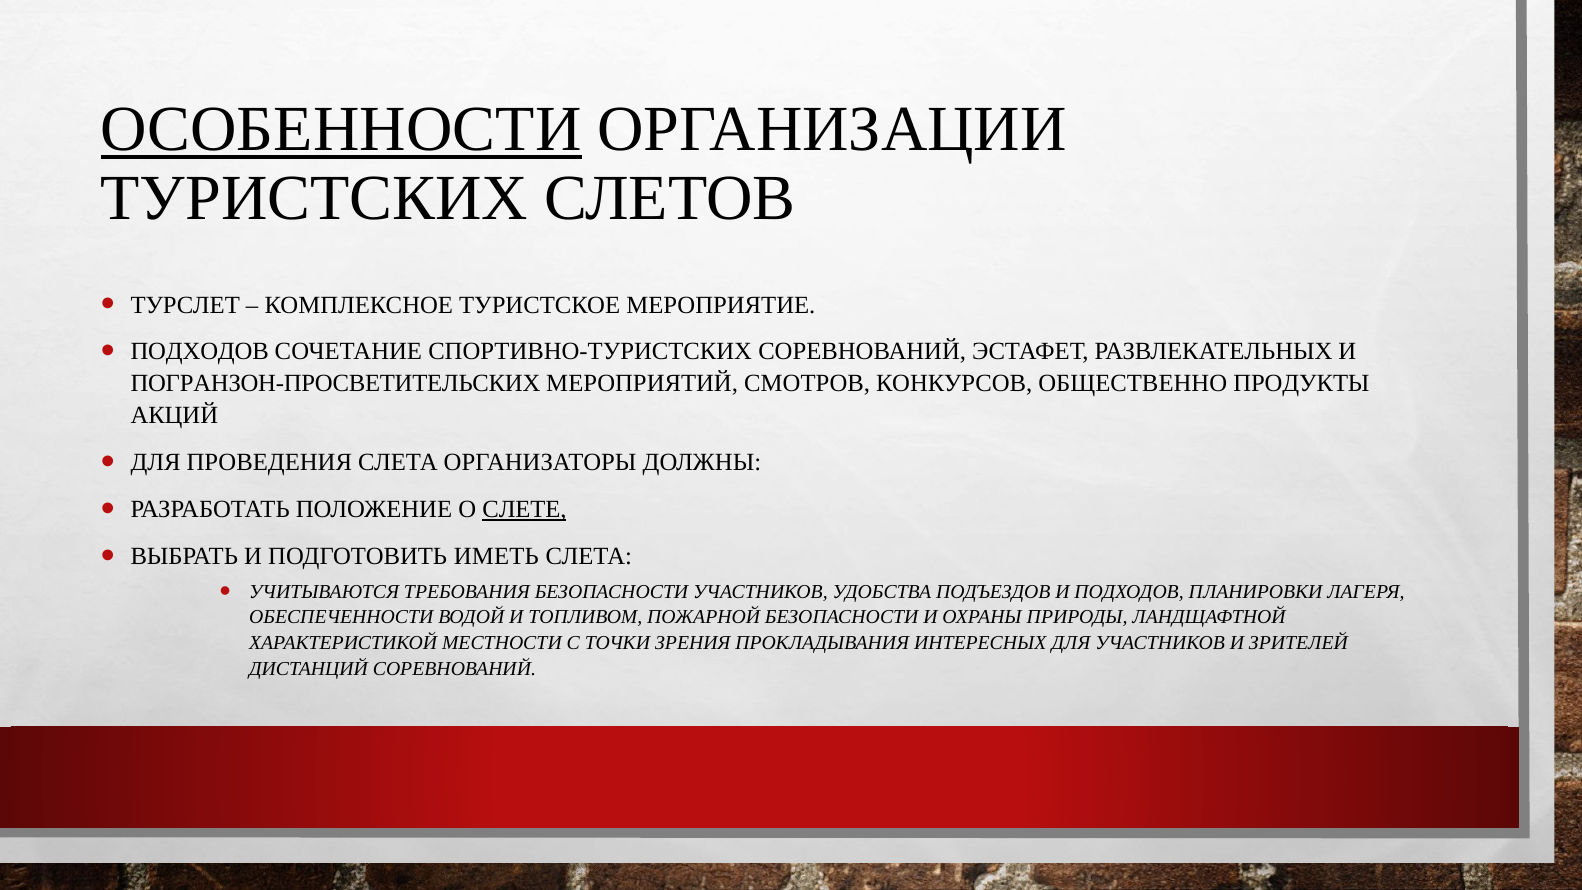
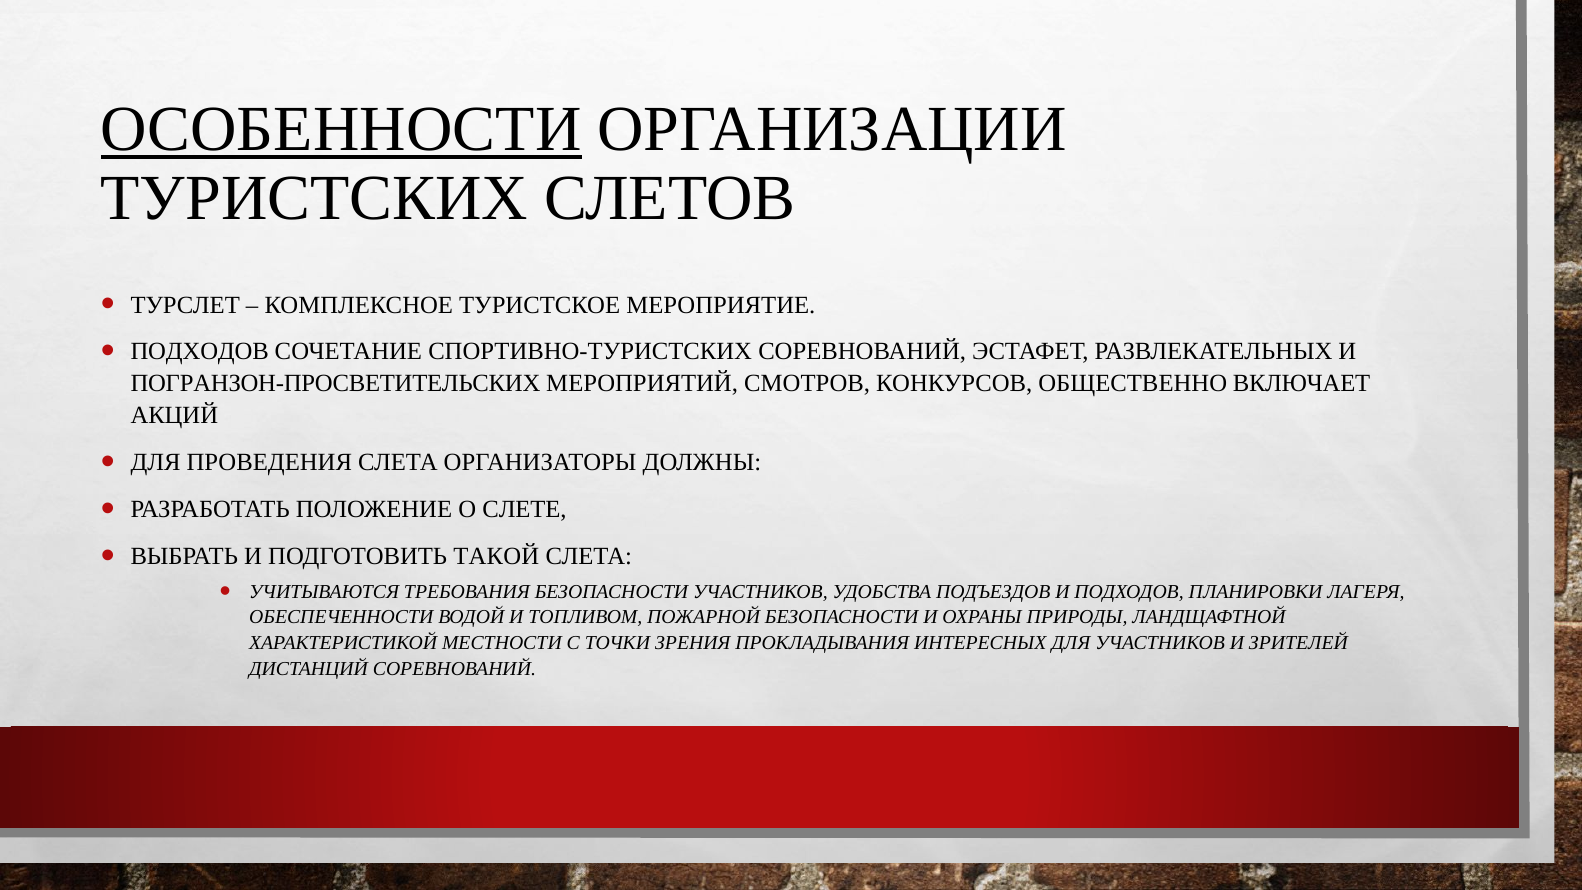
ПРОДУКТЫ: ПРОДУКТЫ -> ВКЛЮЧАЕТ (1301, 384)
СЛЕТЕ underline: present -> none (525, 509)
ИМЕТЬ: ИМЕТЬ -> ТАКОЙ (496, 556)
